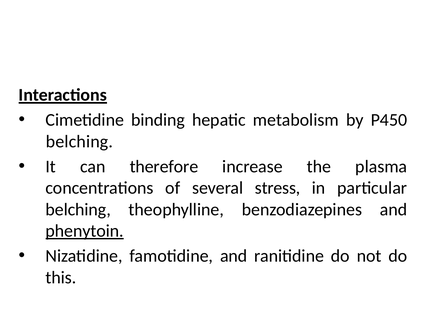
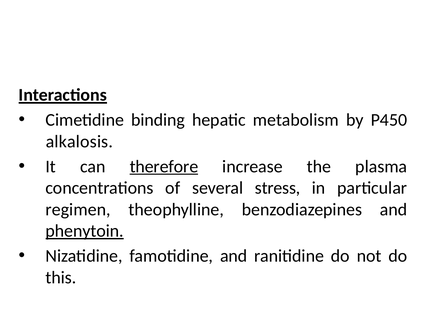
belching: belching -> alkalosis (79, 142)
therefore underline: none -> present (164, 167)
belching: belching -> regimen (78, 210)
